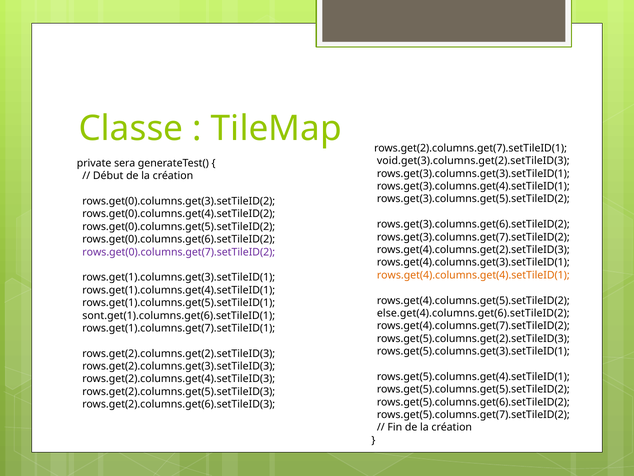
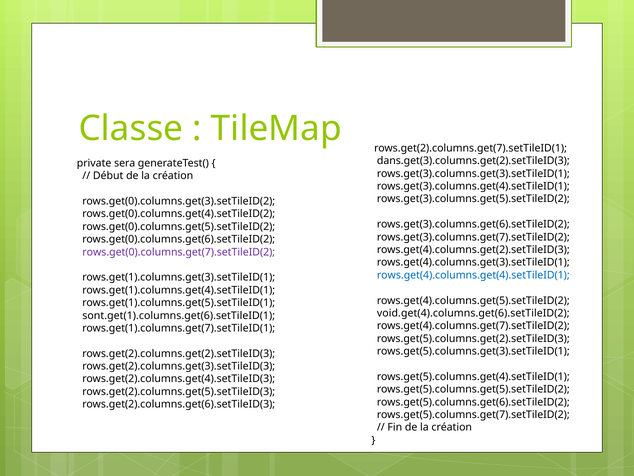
void.get(3).columns.get(2).setTileID(3: void.get(3).columns.get(2).setTileID(3 -> dans.get(3).columns.get(2).setTileID(3 (473, 161)
rows.get(4).columns.get(4).setTileID(1 colour: orange -> blue (473, 275)
else.get(4).columns.get(6).setTileID(2: else.get(4).columns.get(6).setTileID(2 -> void.get(4).columns.get(6).setTileID(2 (473, 313)
